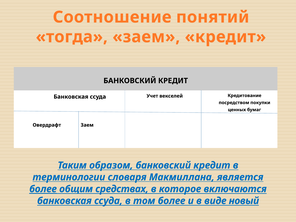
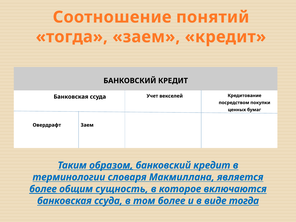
образом underline: none -> present (111, 165)
средствах: средствах -> сущность (122, 189)
виде новый: новый -> тогда (244, 201)
